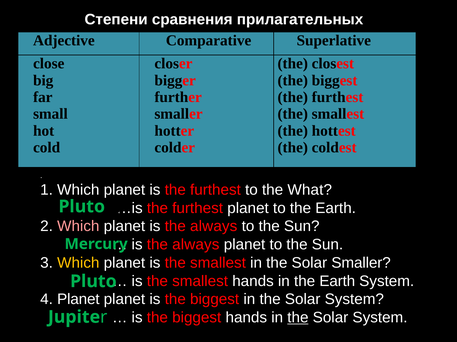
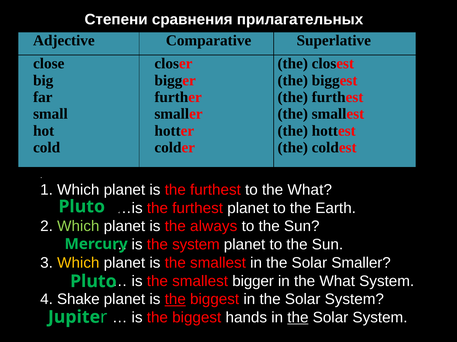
Which colour: pink -> light green (78, 227)
always: always -> system (196, 245)
smallest hands: hands -> bigger (253, 282)
in the Earth: Earth -> What (337, 282)
4 Planet: Planet -> Shake (78, 300)
the underline: none -> present (175, 300)
